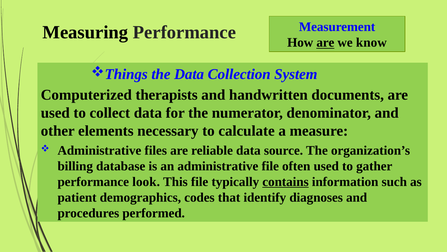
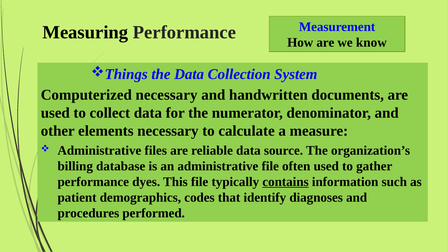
are underline: present -> none (325, 43)
Computerized therapists: therapists -> necessary (167, 95)
look: look -> dyes (146, 181)
